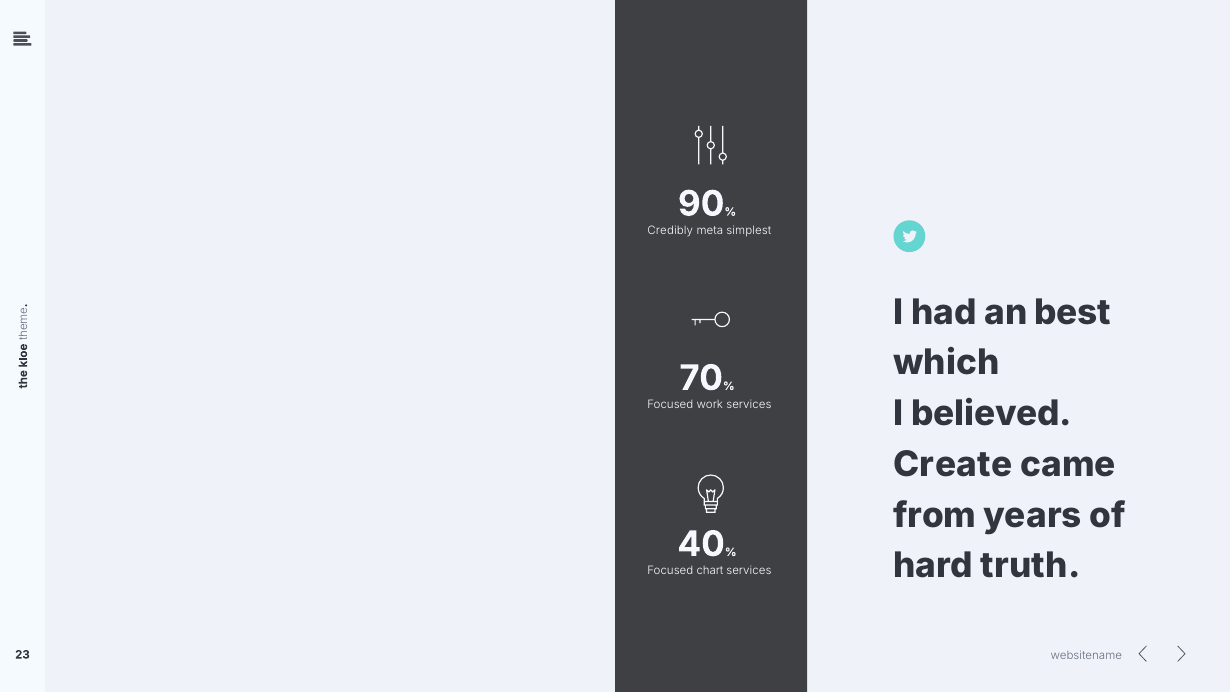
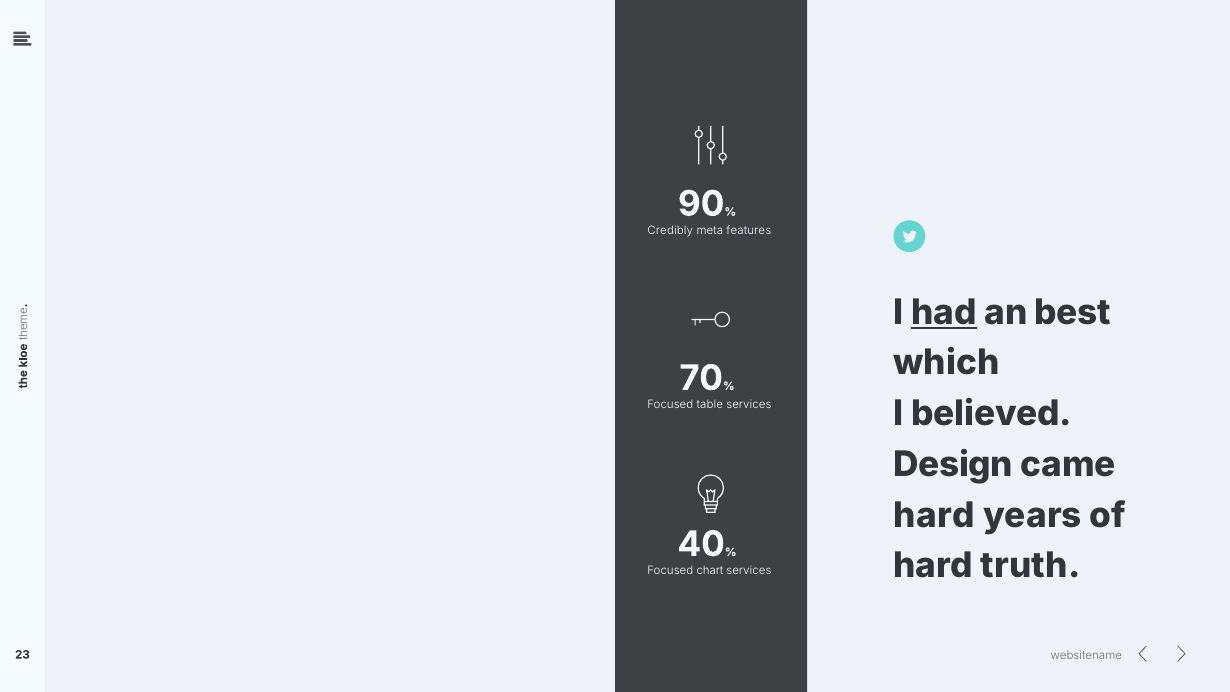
simplest: simplest -> features (749, 230)
had underline: none -> present (944, 312)
work: work -> table (710, 405)
Create: Create -> Design (953, 465)
from: from -> hard (935, 515)
